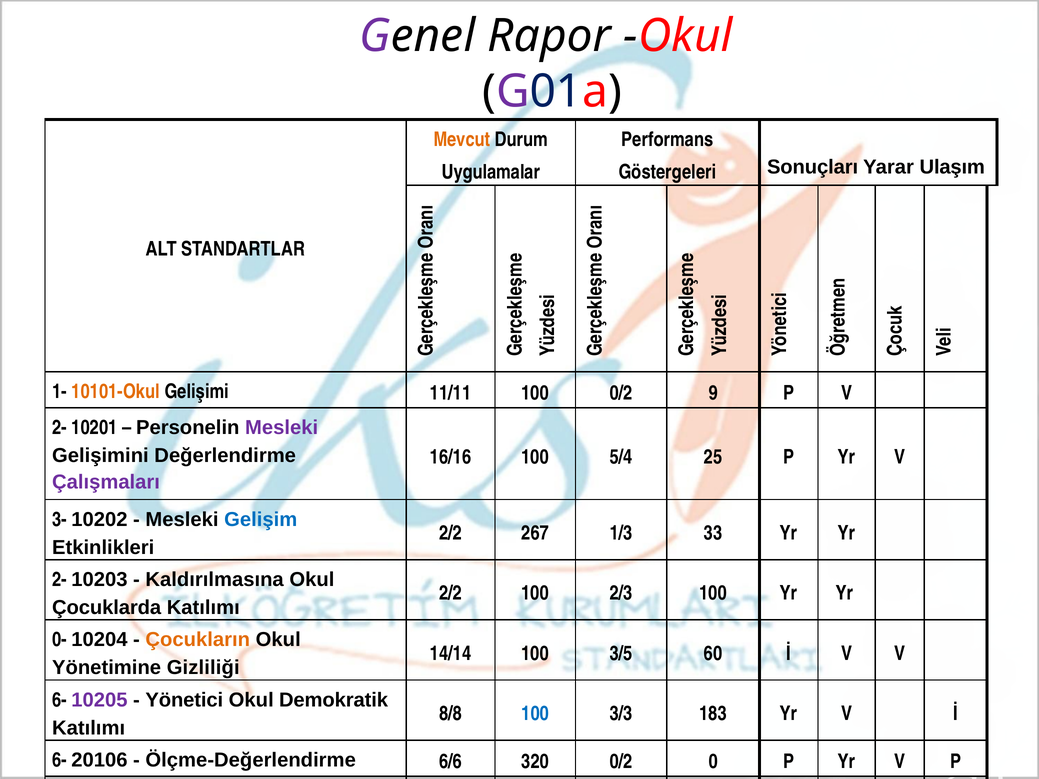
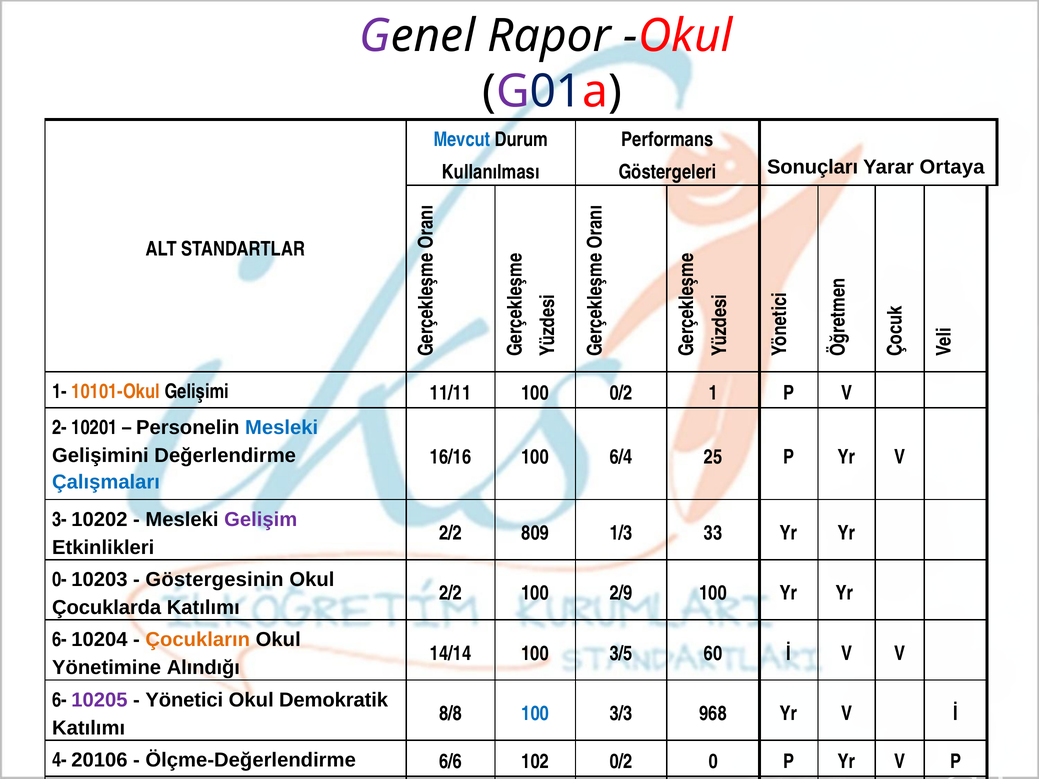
Mevcut colour: orange -> blue (462, 140)
Uygulamalar: Uygulamalar -> Kullanılması (491, 172)
Ulaşım: Ulaşım -> Ortaya (952, 167)
9: 9 -> 1 (713, 393)
Mesleki colour: purple -> blue (282, 428)
5/4: 5/4 -> 6/4 (621, 457)
Çalışmaları colour: purple -> blue (106, 482)
Gelişim colour: blue -> purple (261, 520)
267: 267 -> 809 (535, 533)
2-: 2- -> 0- (59, 580)
Kaldırılmasına: Kaldırılmasına -> Göstergesinin (215, 580)
2/3: 2/3 -> 2/9 (621, 593)
0-: 0- -> 6- (59, 640)
Gizliliği: Gizliliği -> Alındığı (203, 668)
183: 183 -> 968 (713, 714)
6-: 6- -> 4- (59, 760)
320: 320 -> 102 (535, 762)
